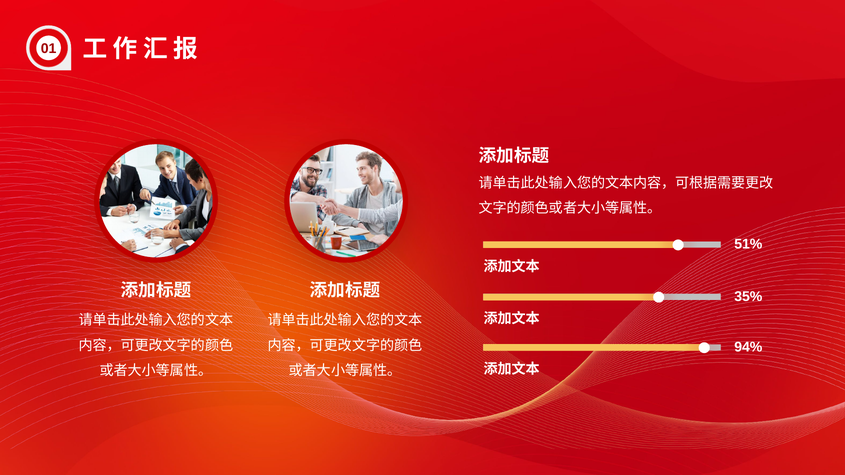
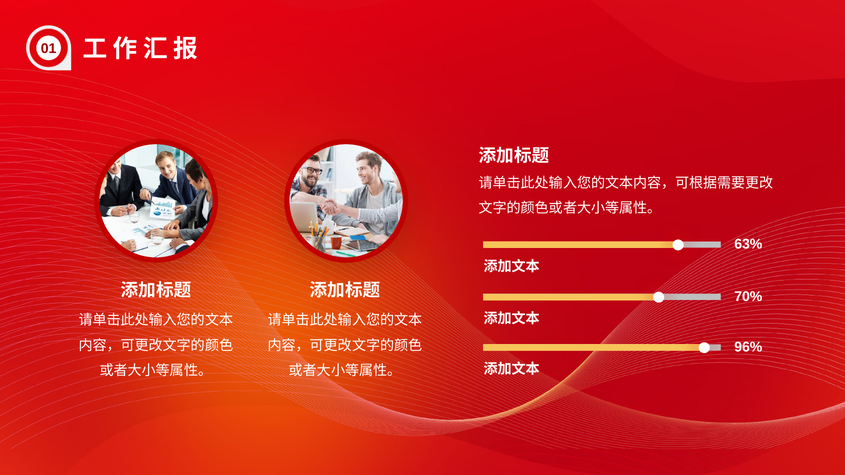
51%: 51% -> 63% (748, 244)
35%: 35% -> 70% (748, 297)
94%: 94% -> 96% (748, 347)
